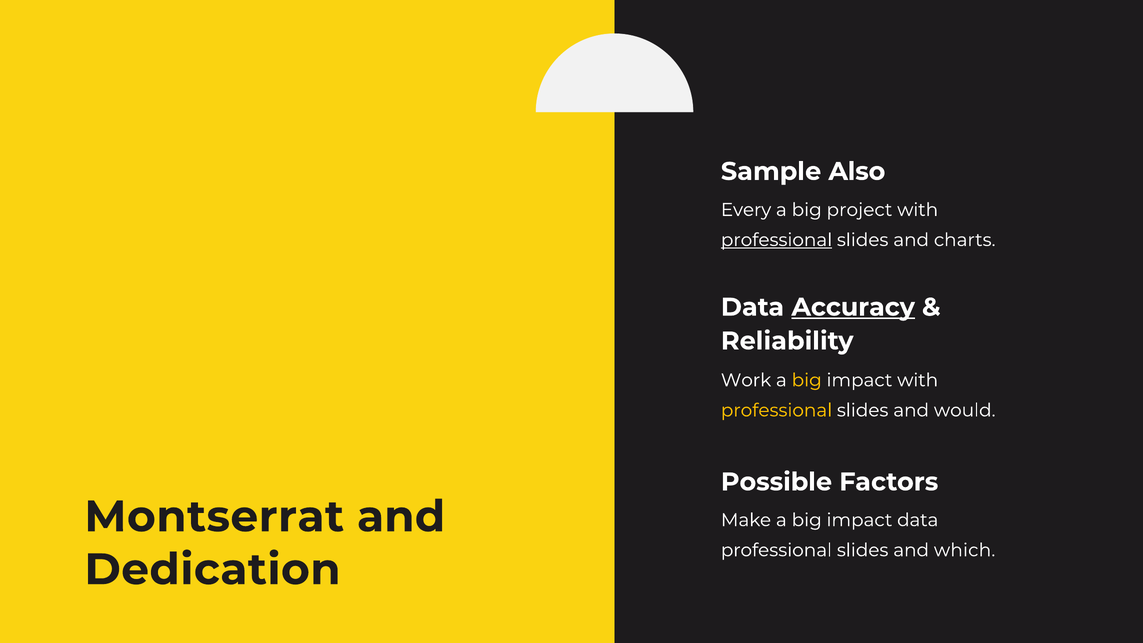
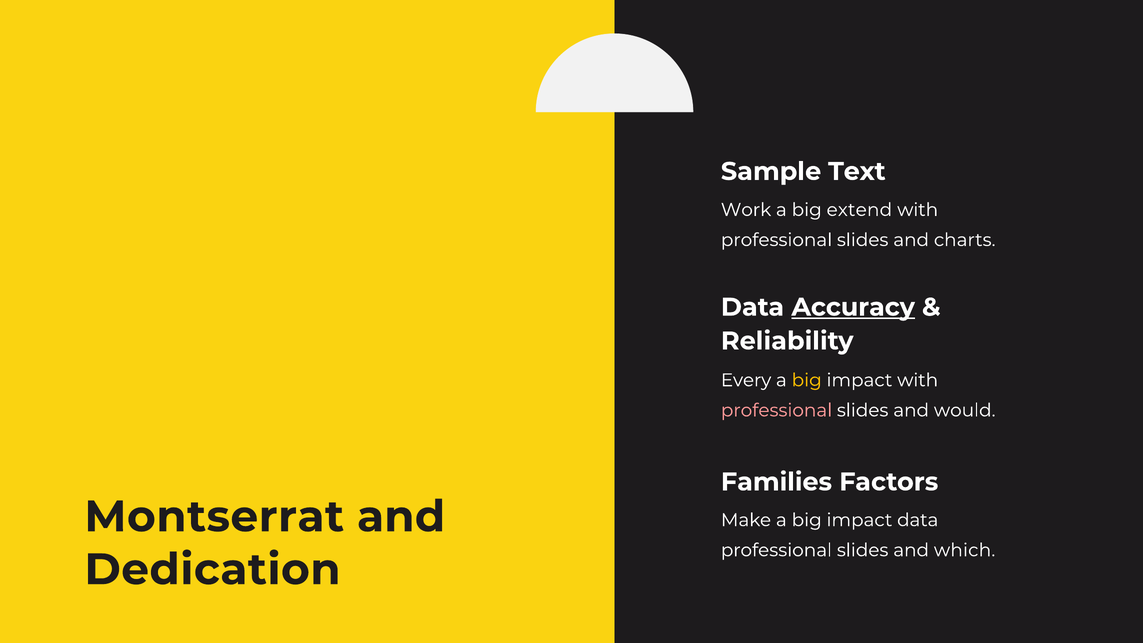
Also: Also -> Text (857, 171)
Every: Every -> Work (746, 210)
project: project -> extend (859, 210)
professional underline: present -> none (776, 240)
Work: Work -> Every (746, 380)
professional colour: yellow -> pink (776, 410)
Possible: Possible -> Families (776, 482)
